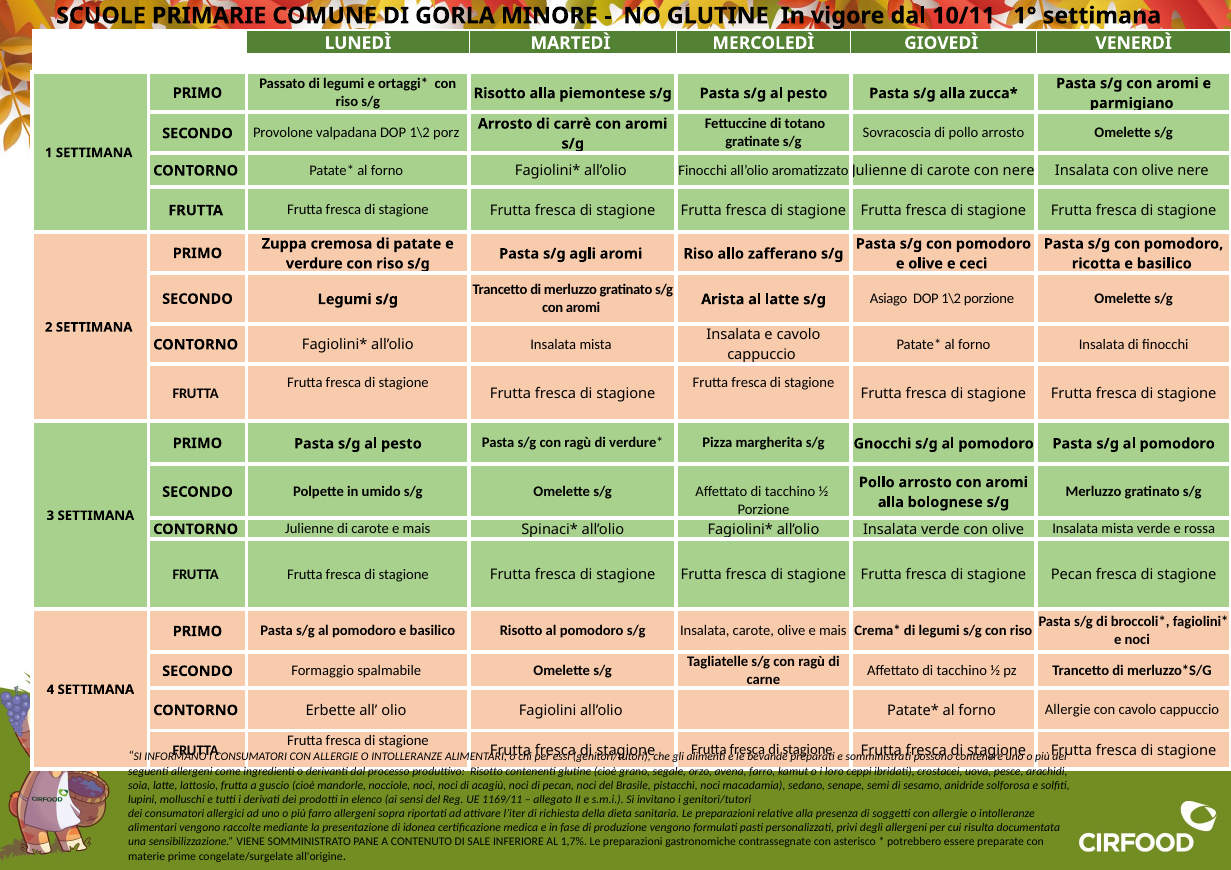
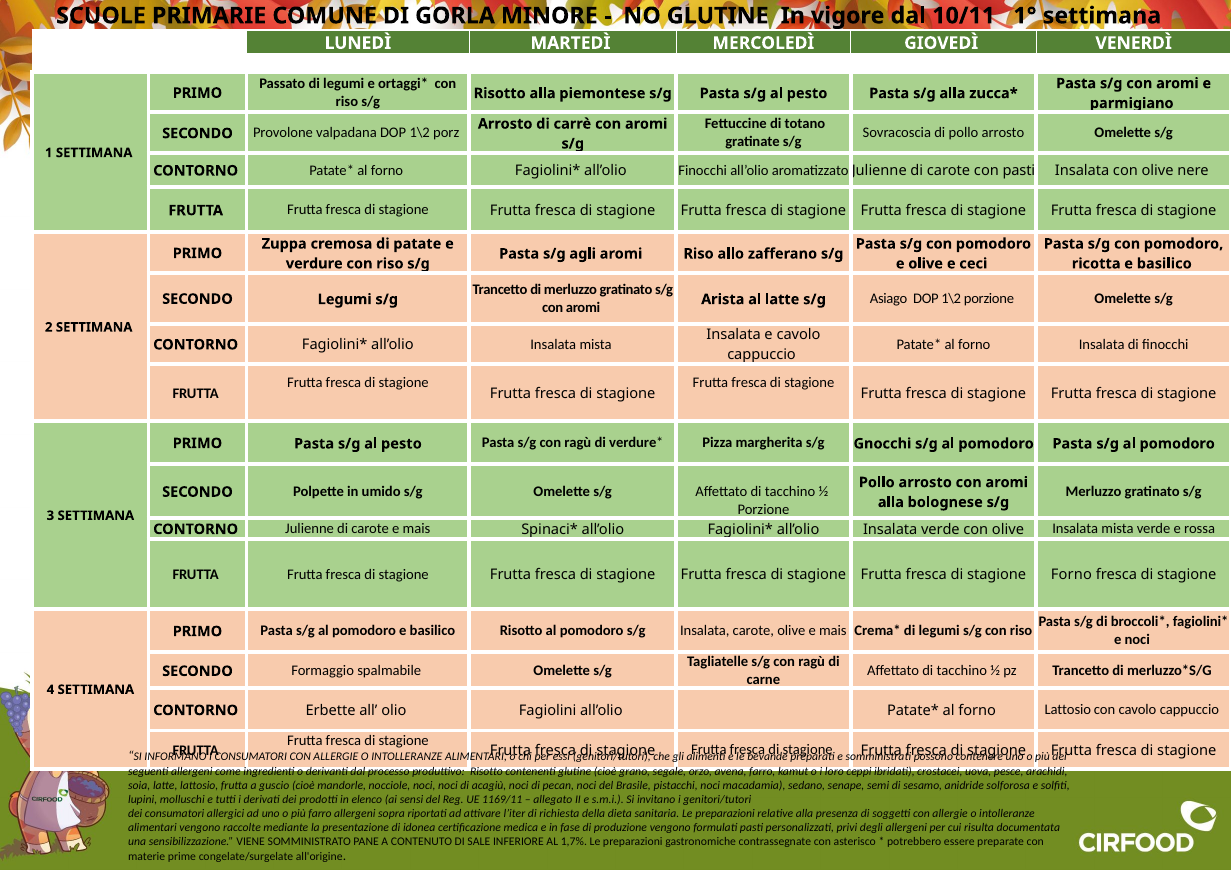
con nere: nere -> pasti (1019, 171)
stagione Pecan: Pecan -> Forno (1071, 575)
forno Allergie: Allergie -> Lattosio (1068, 710)
